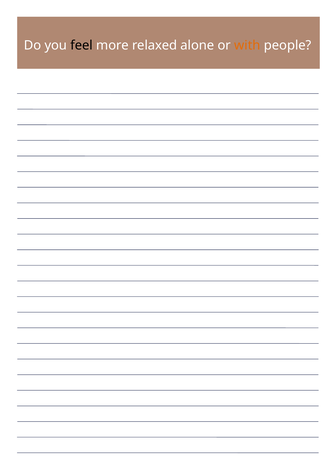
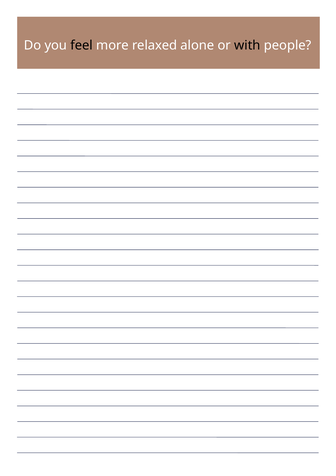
with colour: orange -> black (247, 45)
